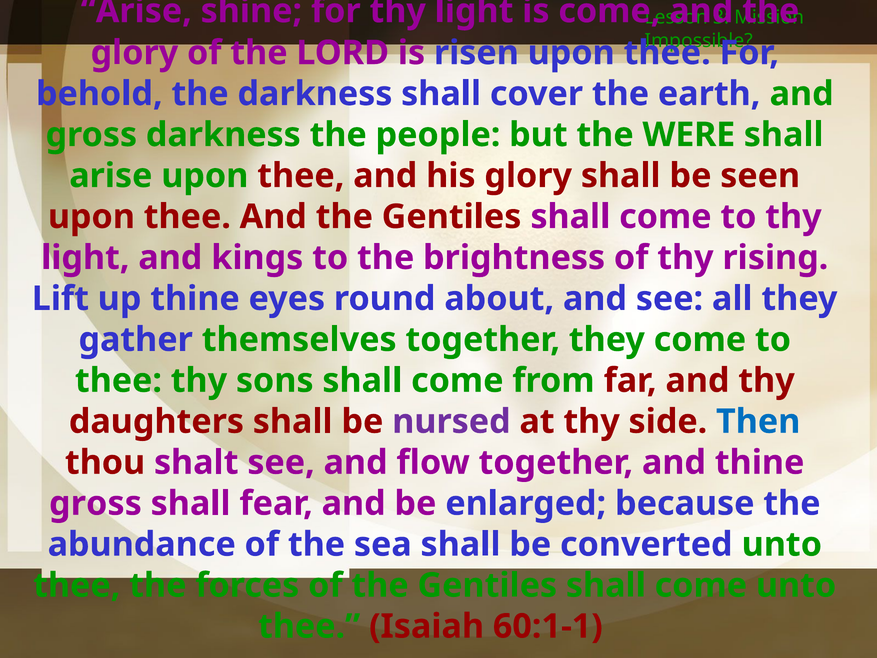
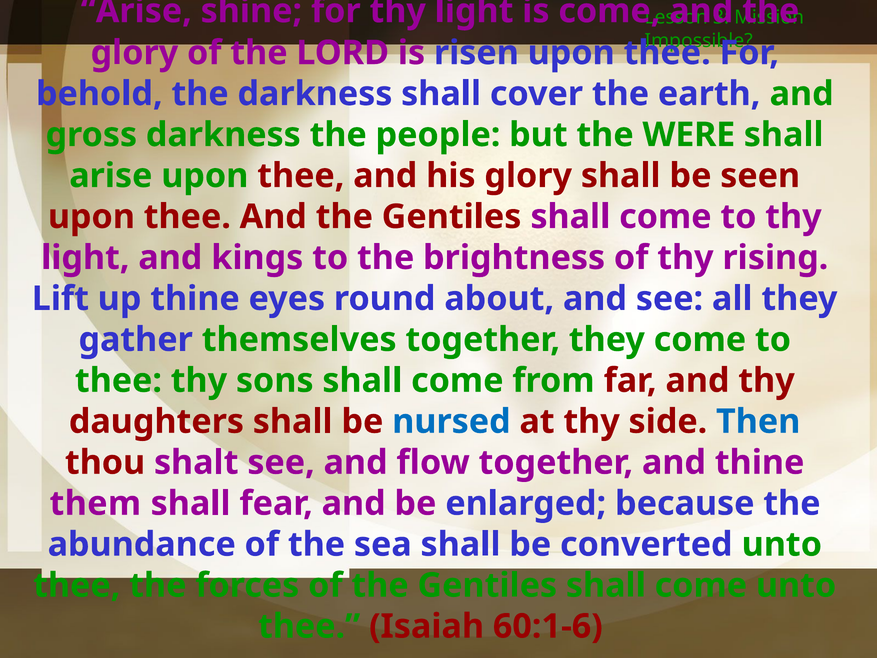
nursed colour: purple -> blue (451, 421)
gross: gross -> them (95, 503)
60:1-1: 60:1-1 -> 60:1-6 (548, 626)
